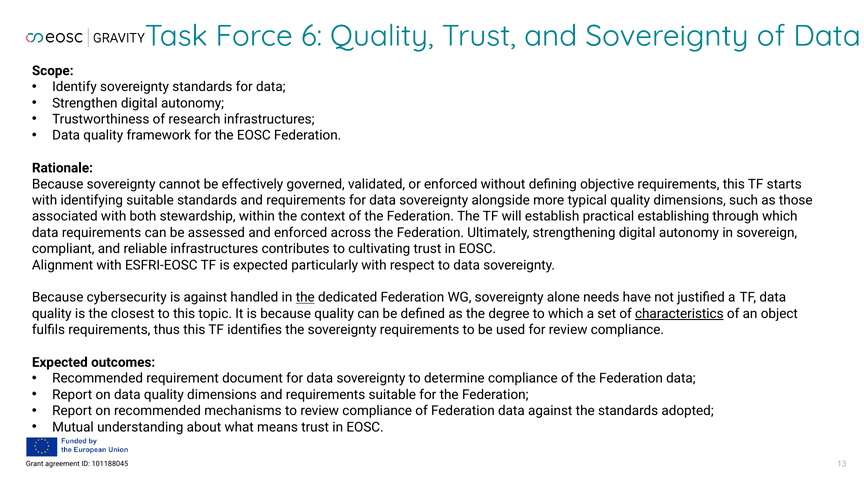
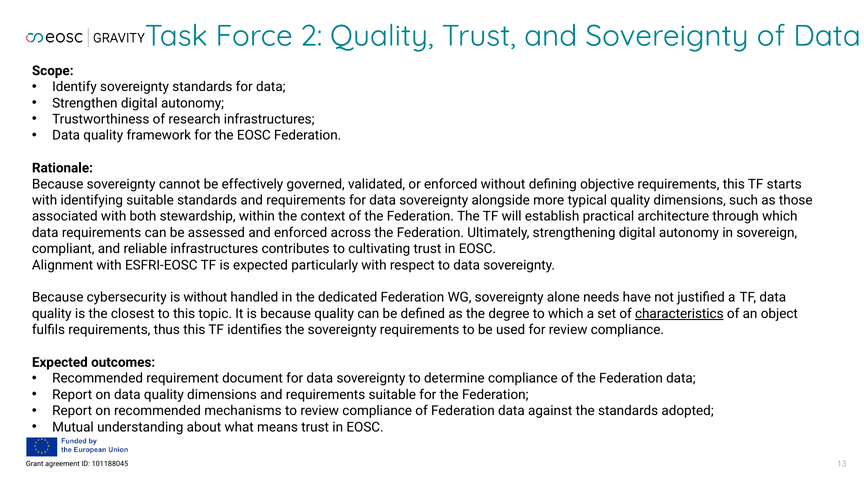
6: 6 -> 2 (312, 36)
establishing: establishing -> architecture (673, 217)
is against: against -> without (205, 298)
the underline: present -> none (305, 298)
